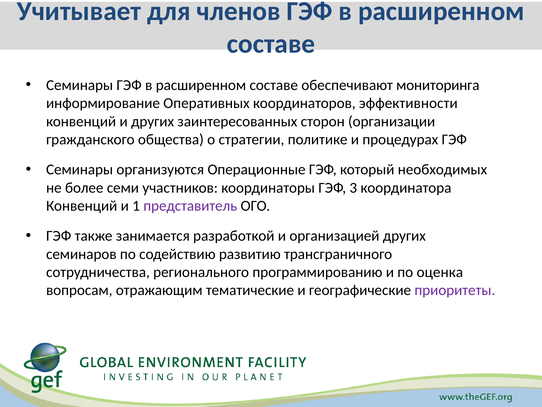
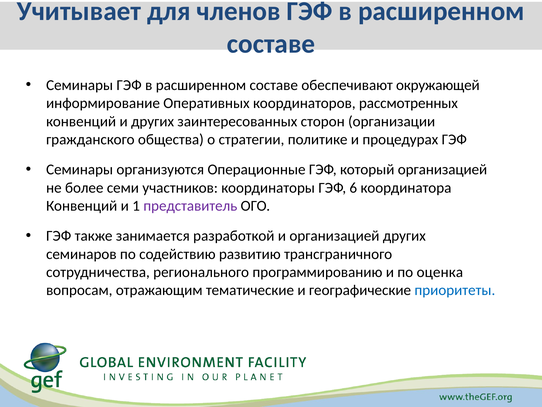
мониторинга: мониторинга -> окружающей (438, 85)
эффективности: эффективности -> рассмотренных (408, 103)
который необходимых: необходимых -> организацией (443, 169)
3: 3 -> 6 (353, 187)
приоритеты colour: purple -> blue (455, 290)
